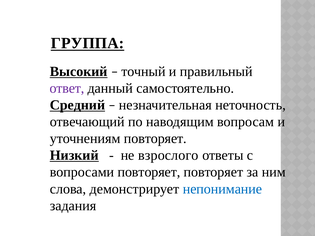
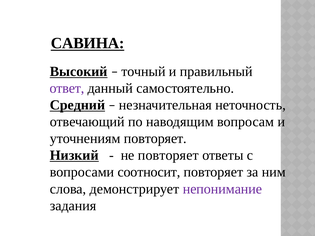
ГРУППА: ГРУППА -> САВИНА (88, 43)
не взрослого: взрослого -> повторяет (168, 155)
вопросами повторяет: повторяет -> соотносит (149, 172)
непонимание colour: blue -> purple (222, 189)
